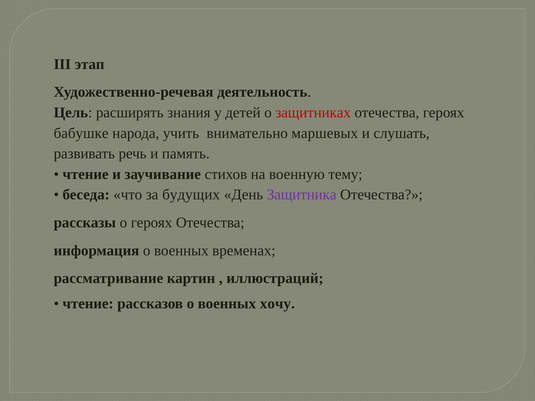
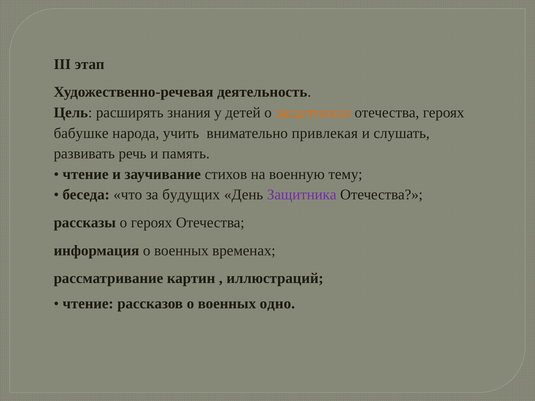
защитниках colour: red -> orange (313, 113)
маршевых: маршевых -> привлекая (325, 133)
хочу: хочу -> одно (277, 304)
